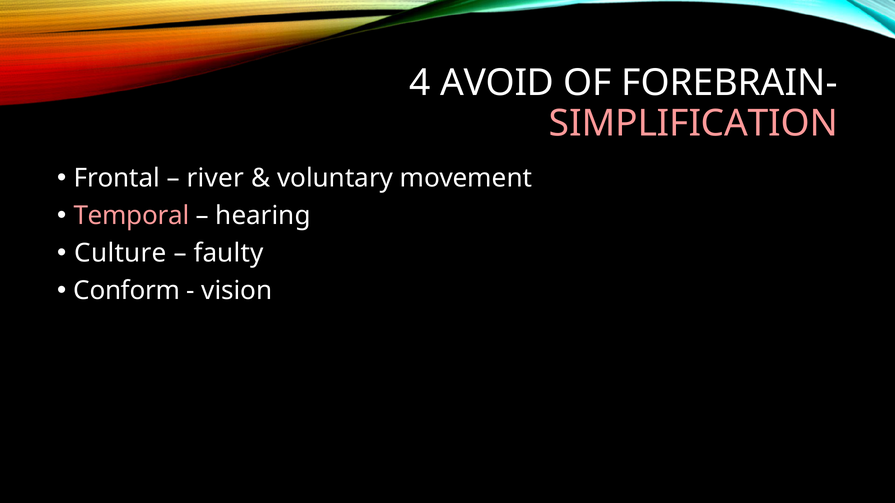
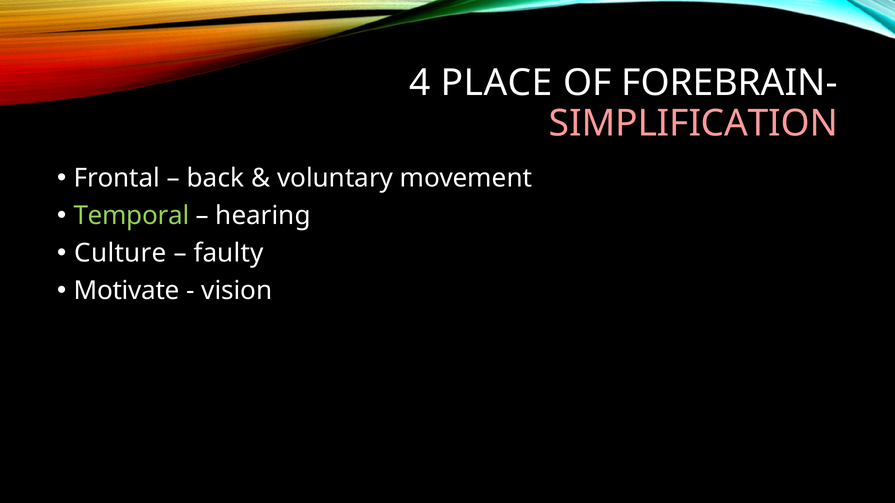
AVOID: AVOID -> PLACE (497, 83)
river: river -> back (216, 178)
Temporal colour: pink -> light green (132, 216)
Conform: Conform -> Motivate (127, 291)
